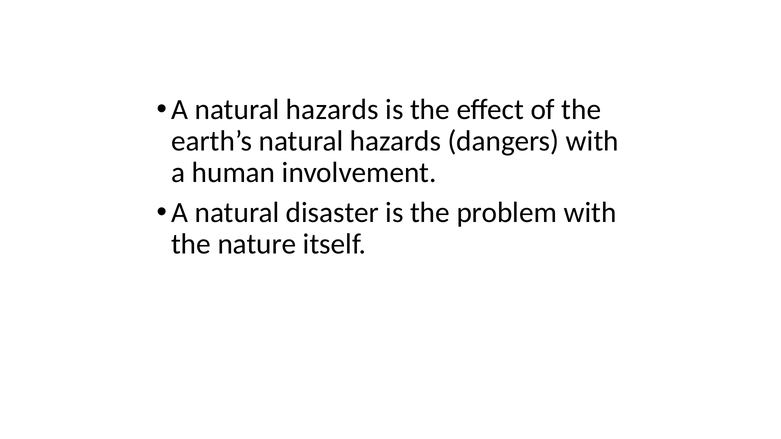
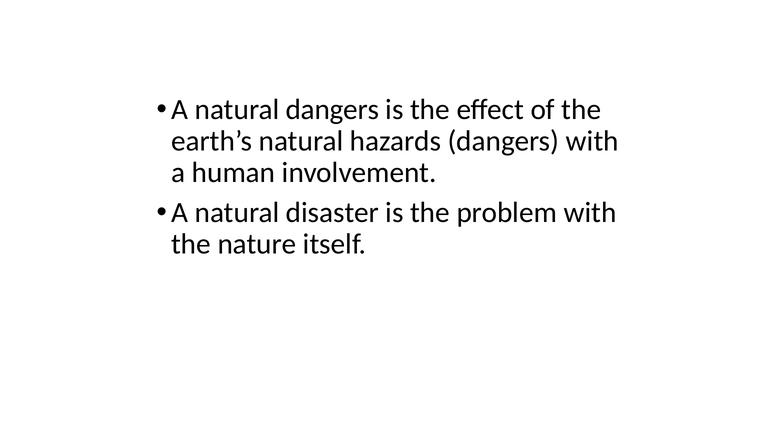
A natural hazards: hazards -> dangers (332, 110)
